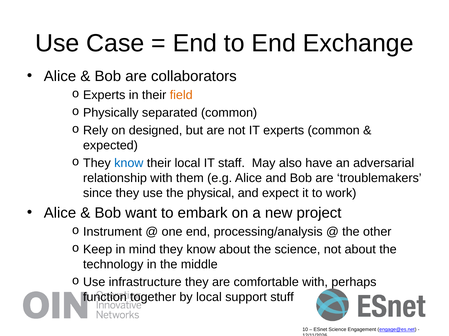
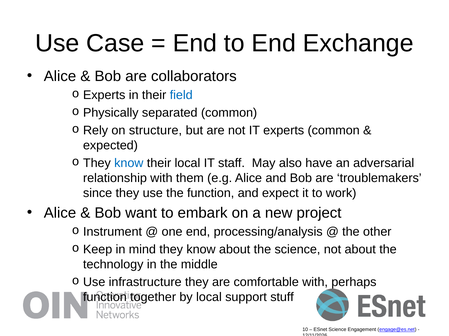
field colour: orange -> blue (181, 95)
designed: designed -> structure (155, 131)
the physical: physical -> function (211, 193)
